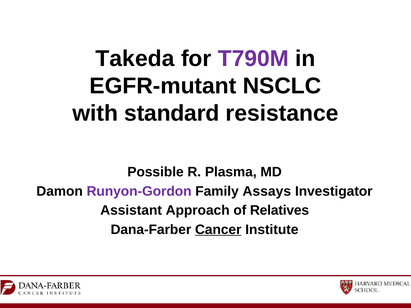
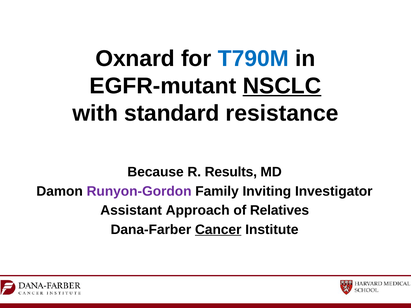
Takeda: Takeda -> Oxnard (135, 59)
T790M colour: purple -> blue (253, 59)
NSCLC underline: none -> present (282, 86)
Possible: Possible -> Because (156, 172)
Plasma: Plasma -> Results (231, 172)
Assays: Assays -> Inviting (267, 191)
